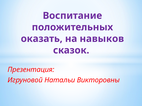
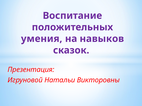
оказать: оказать -> умения (42, 39)
